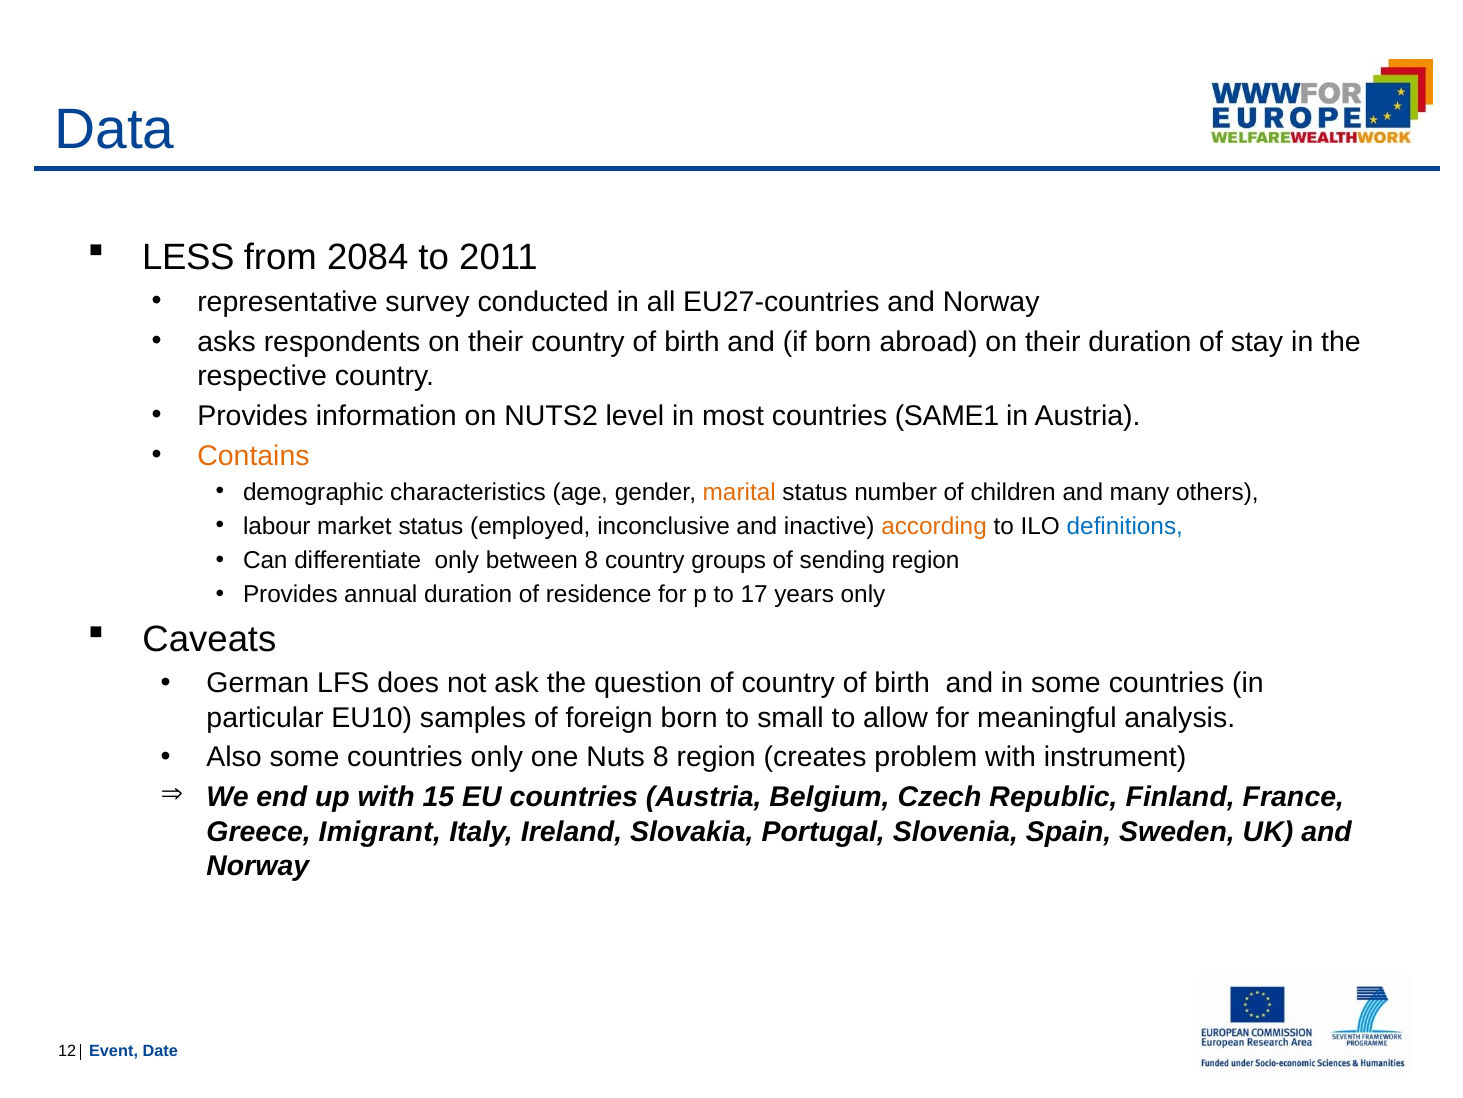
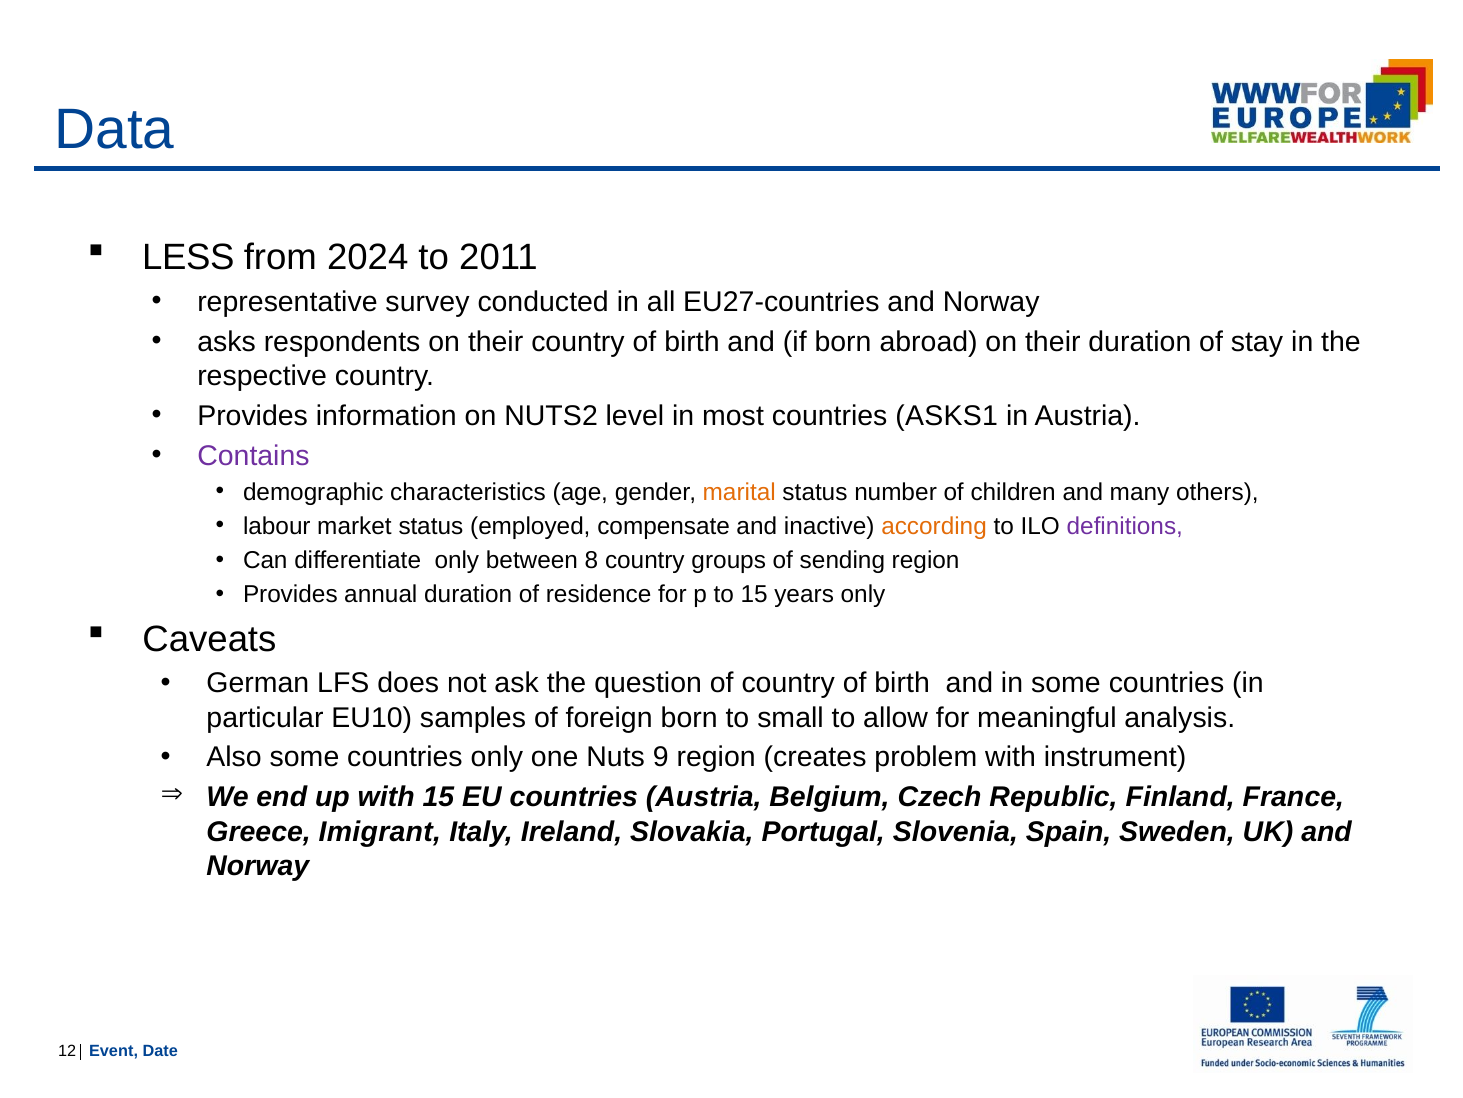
2084: 2084 -> 2024 (368, 257)
SAME1: SAME1 -> ASKS1 (947, 416)
Contains colour: orange -> purple (253, 455)
inconclusive: inconclusive -> compensate (664, 526)
definitions colour: blue -> purple (1125, 526)
to 17: 17 -> 15 (754, 594)
Nuts 8: 8 -> 9 (661, 757)
